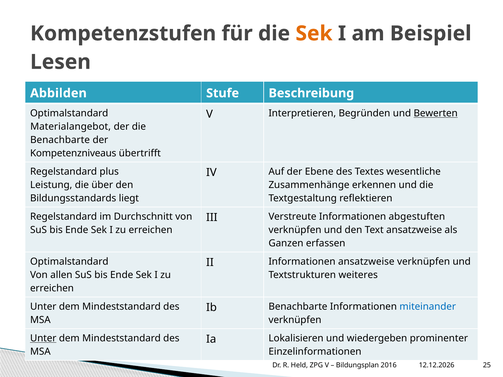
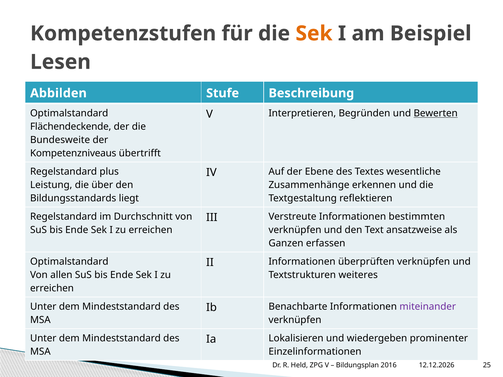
Materialangebot: Materialangebot -> Flächendeckende (71, 127)
Benachbarte: Benachbarte -> Bundesweite (60, 140)
abgestuften: abgestuften -> bestimmten (417, 217)
Informationen ansatzweise: ansatzweise -> überprüften (366, 262)
miteinander colour: blue -> purple (428, 307)
Unter underline: present -> none (43, 339)
